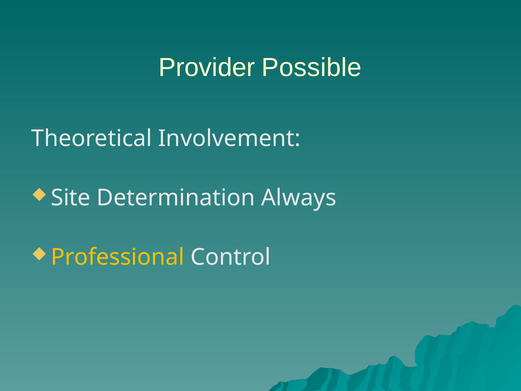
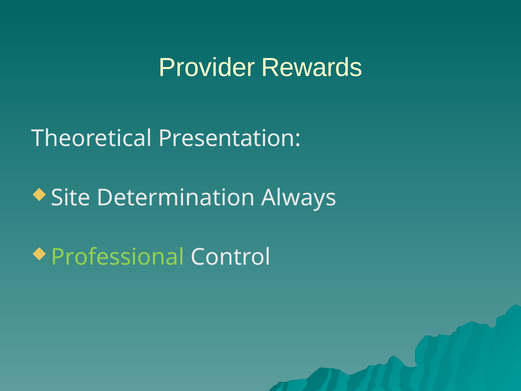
Possible: Possible -> Rewards (312, 67)
Involvement: Involvement -> Presentation (230, 139)
Professional colour: yellow -> light green (118, 257)
